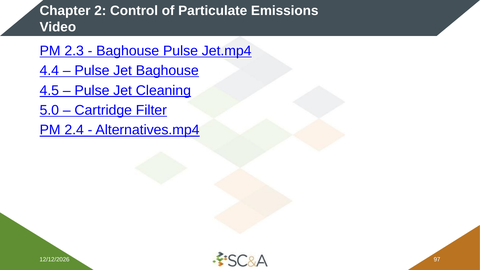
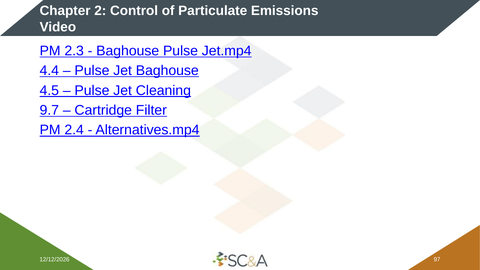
5.0: 5.0 -> 9.7 (49, 110)
